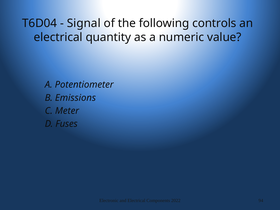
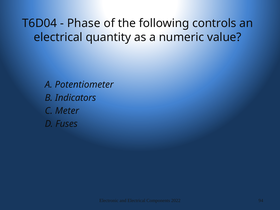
Signal: Signal -> Phase (84, 23)
Emissions: Emissions -> Indicators (76, 98)
